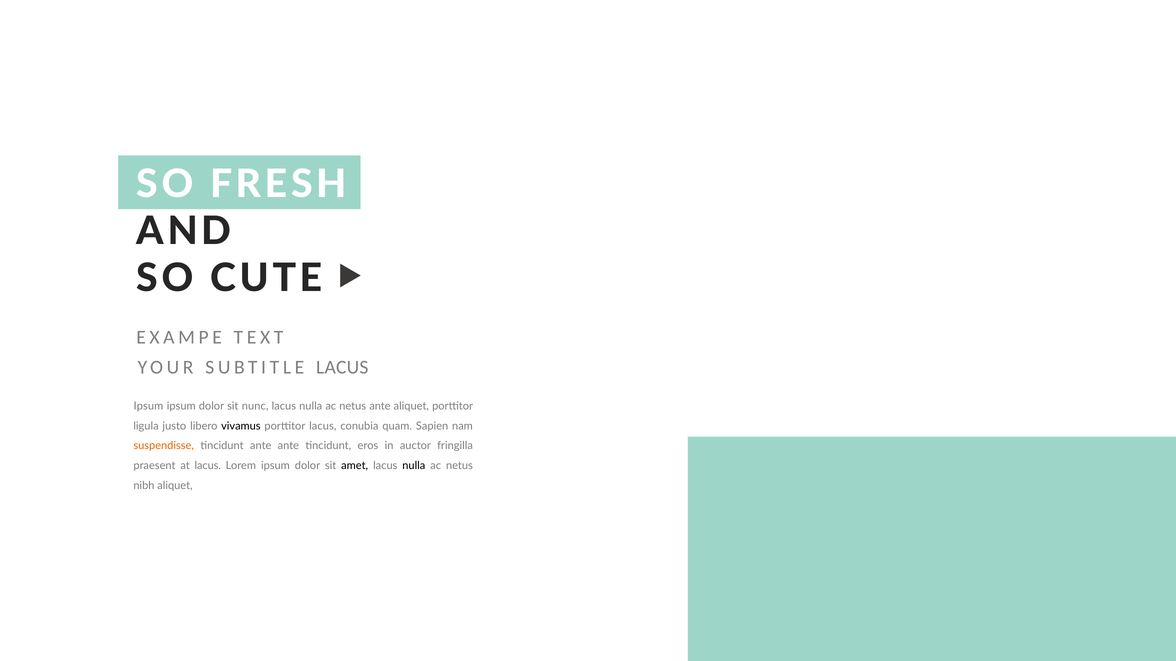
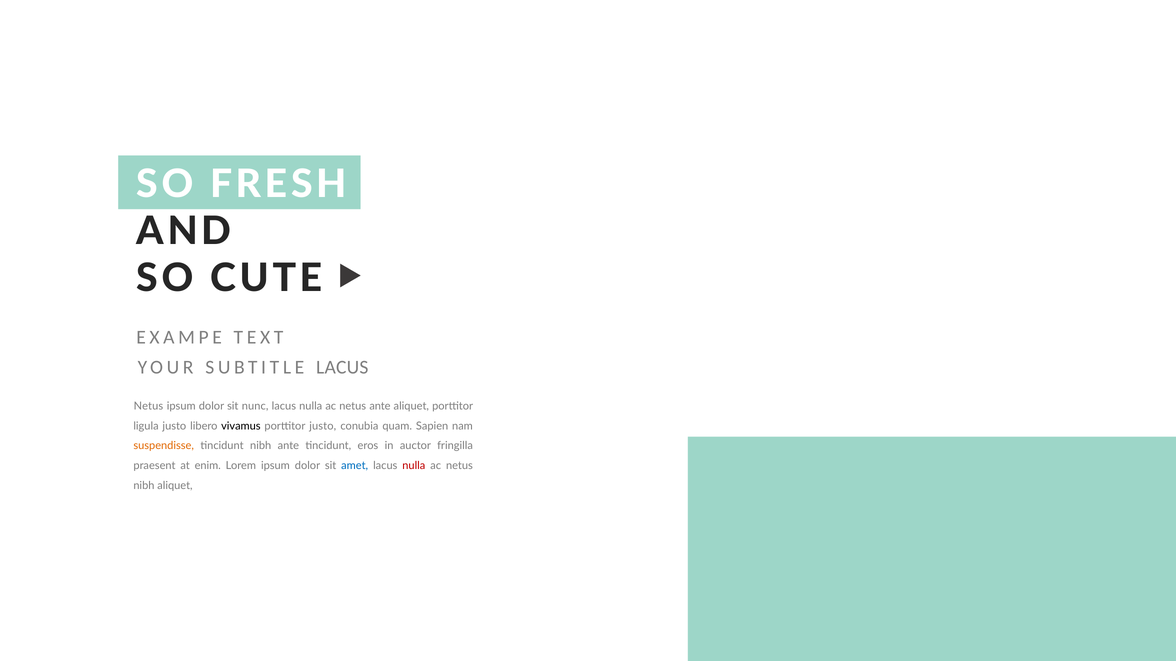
Ipsum: Ipsum -> Netus (148, 406)
porttitor lacus: lacus -> justo (323, 426)
tincidunt ante: ante -> nibh (261, 446)
at lacus: lacus -> enim (208, 466)
amet colour: black -> blue (355, 466)
nulla colour: black -> red (414, 466)
